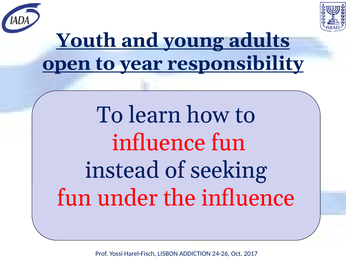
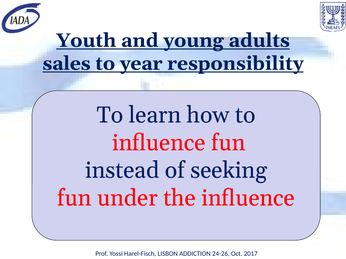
open: open -> sales (66, 64)
